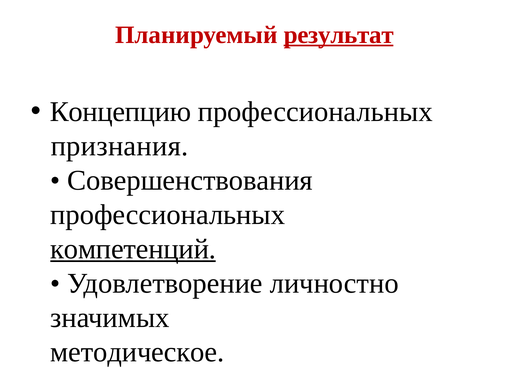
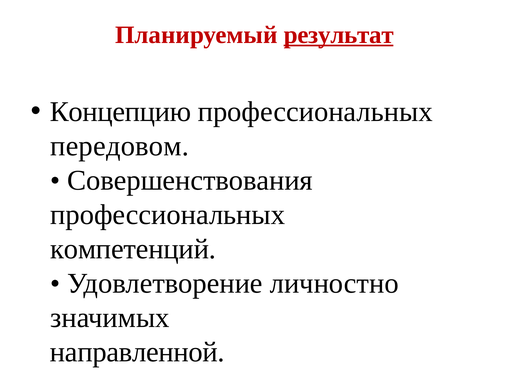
признания: признания -> передовом (120, 146)
компетенций underline: present -> none (133, 249)
методическое: методическое -> направленной (137, 352)
